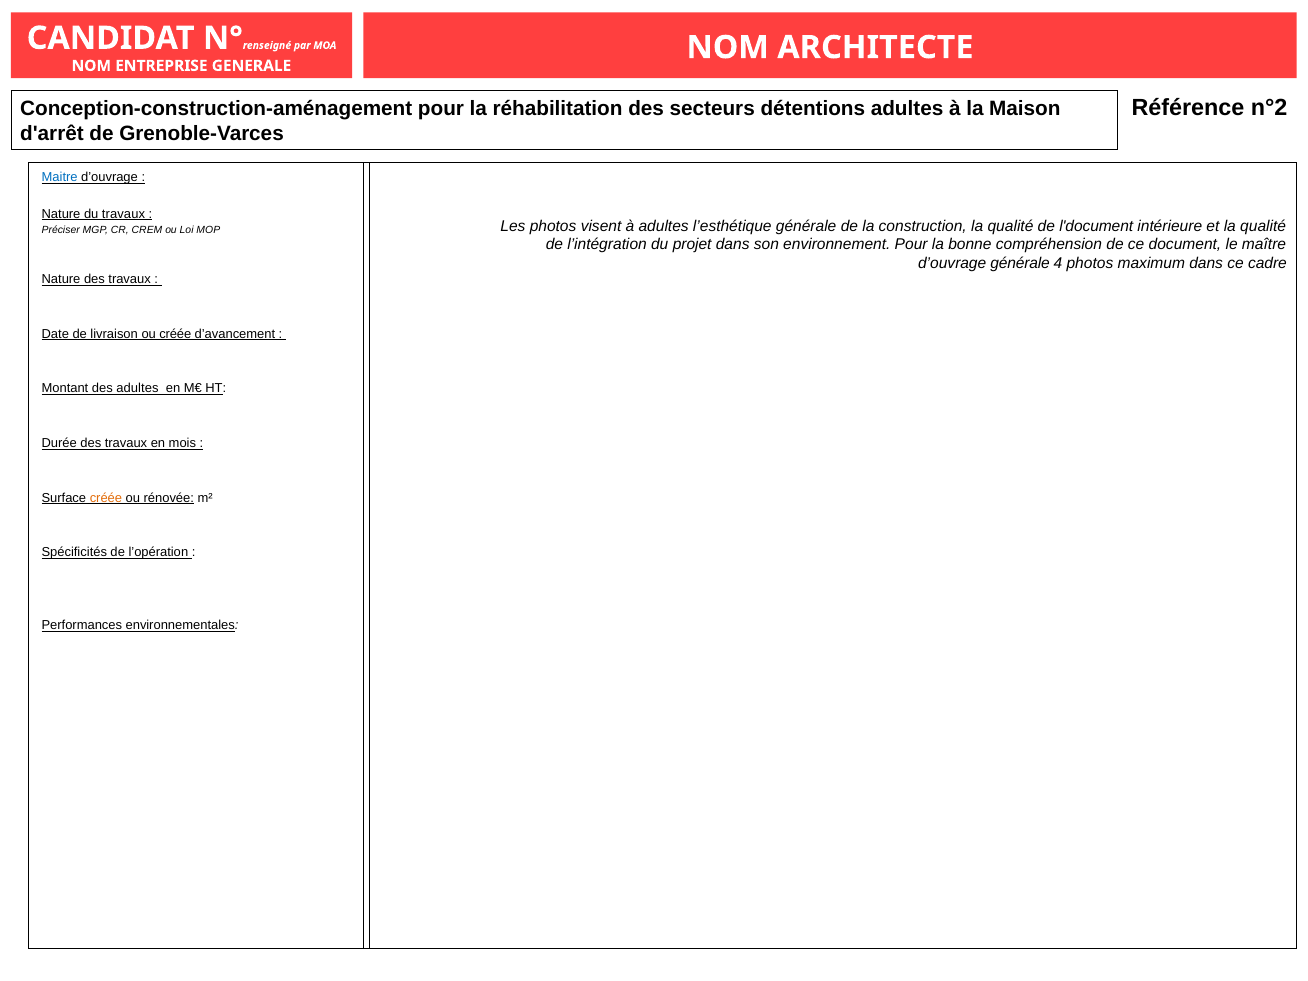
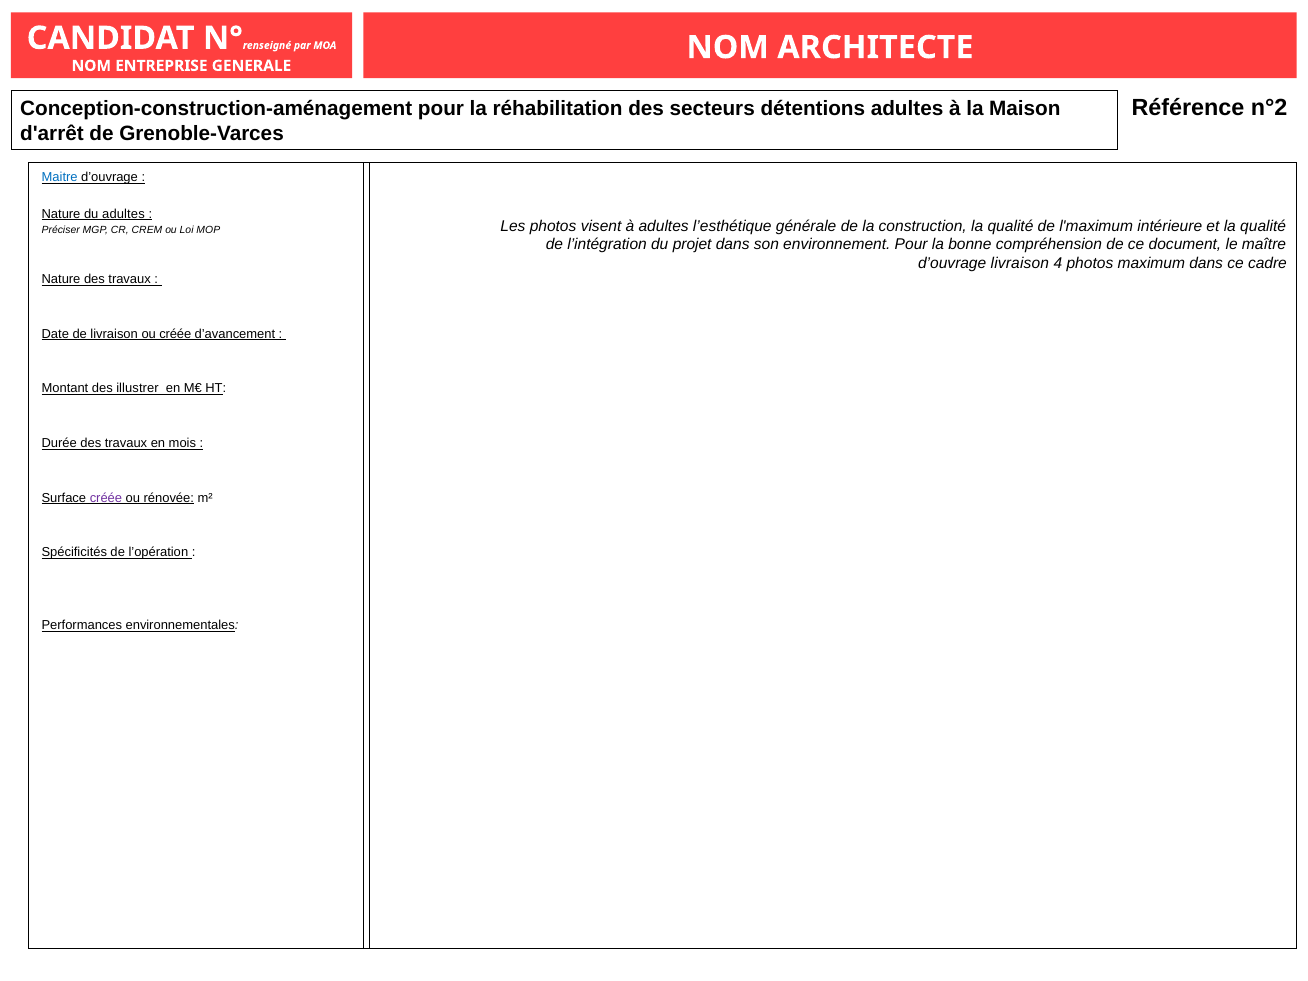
du travaux: travaux -> adultes (123, 214)
l'document: l'document -> l'maximum (1096, 226)
d’ouvrage générale: générale -> livraison (1020, 263)
des adultes: adultes -> illustrer (137, 389)
créée colour: orange -> purple (106, 498)
